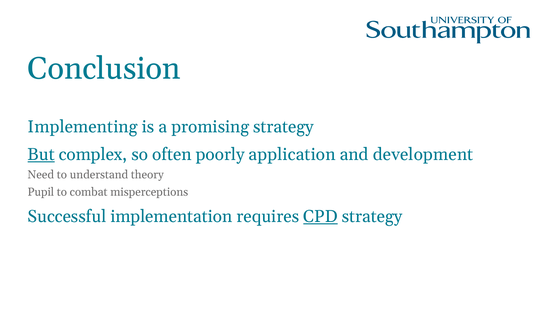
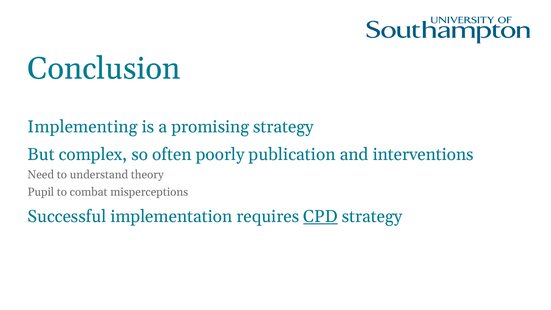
But underline: present -> none (41, 154)
application: application -> publication (292, 154)
development: development -> interventions (423, 154)
